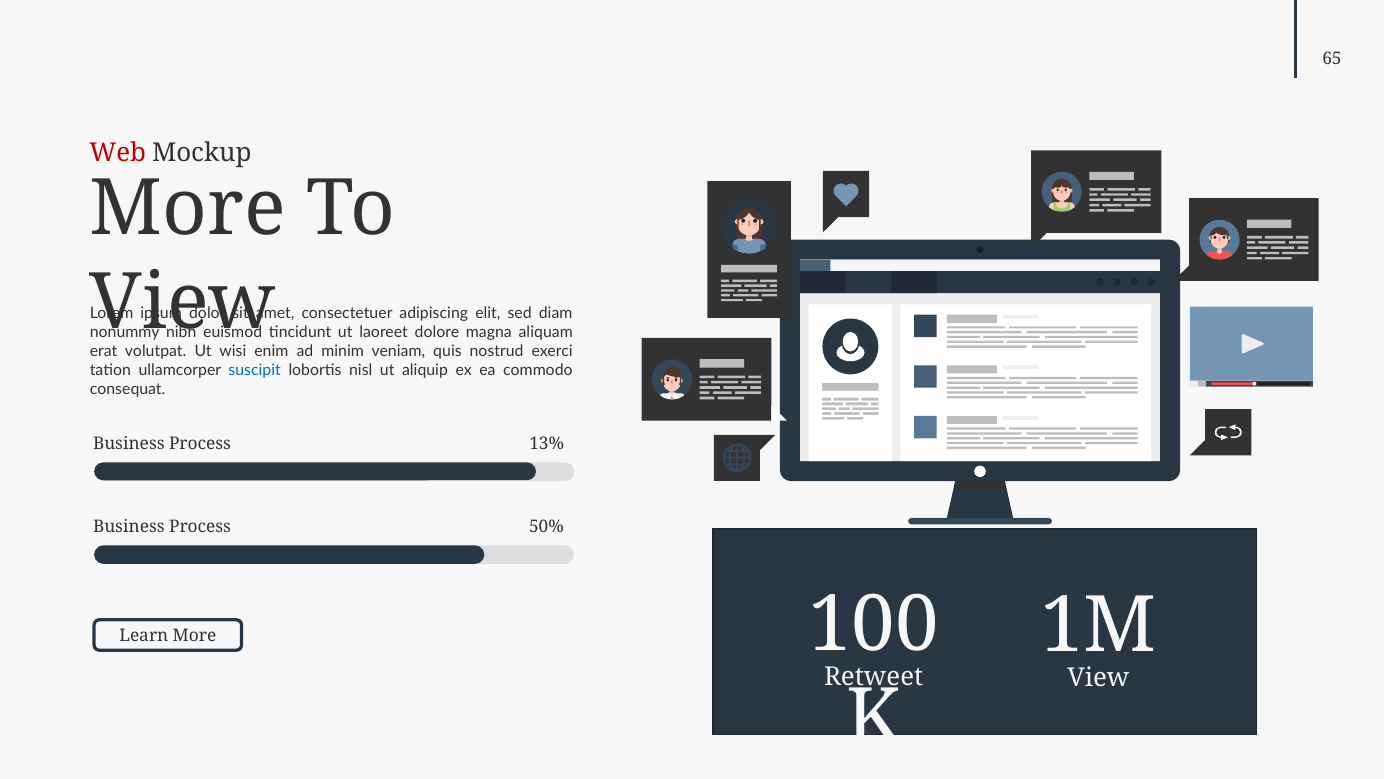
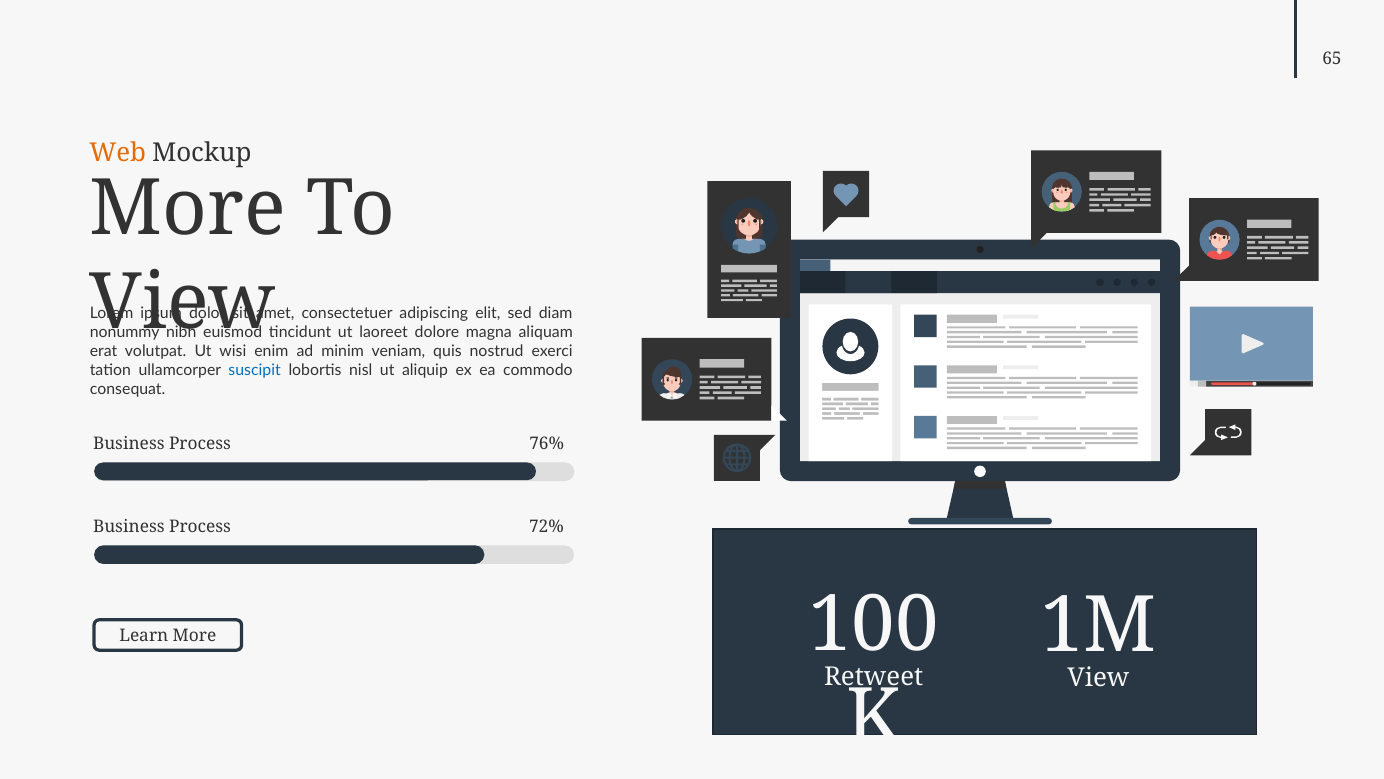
Web colour: red -> orange (118, 153)
13%: 13% -> 76% (547, 444)
50%: 50% -> 72% (546, 527)
